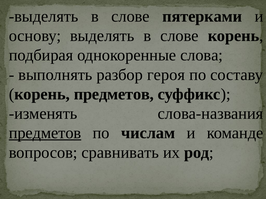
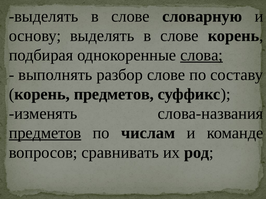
пятерками: пятерками -> словарную (202, 16)
слова underline: none -> present (202, 55)
разбор героя: героя -> слове (166, 75)
